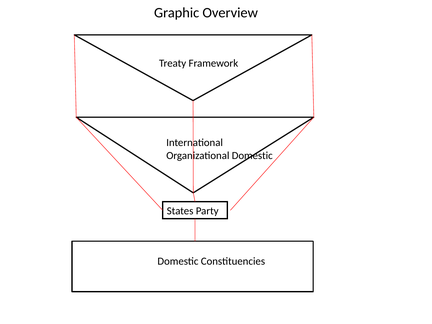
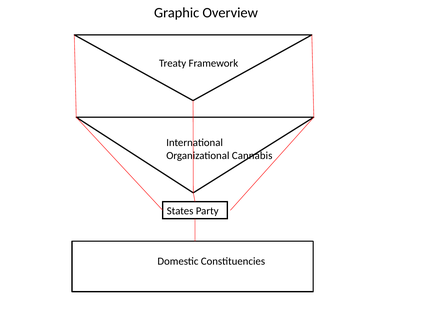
Organizational Domestic: Domestic -> Cannabis (252, 156)
